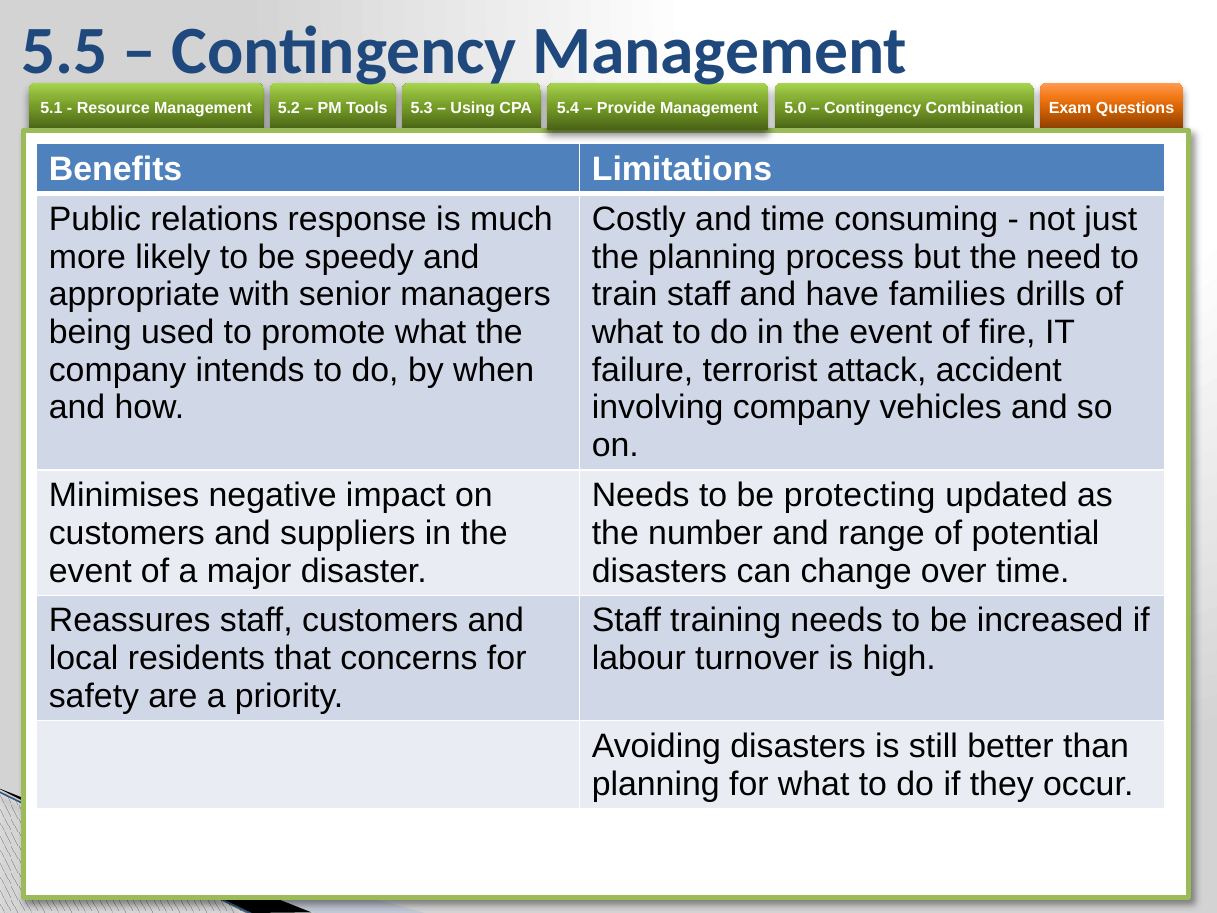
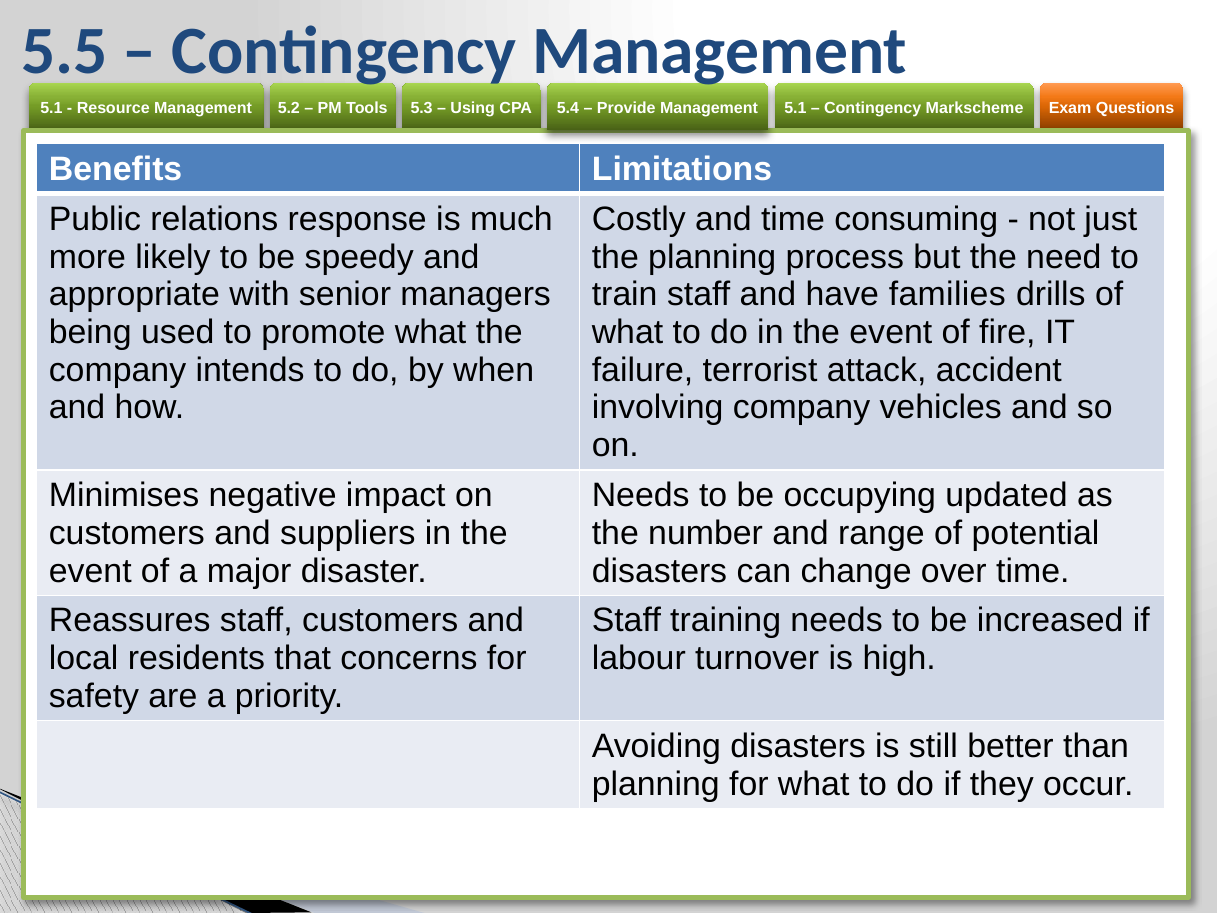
5.0: 5.0 -> 5.1 (795, 109)
Combination: Combination -> Markscheme (975, 109)
protecting: protecting -> occupying (860, 495)
